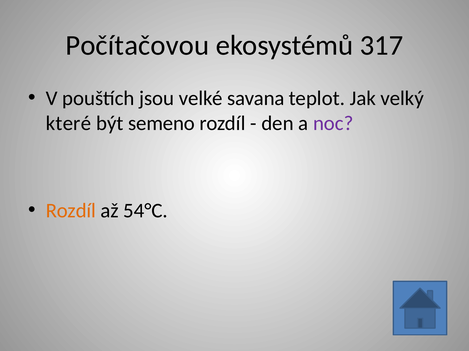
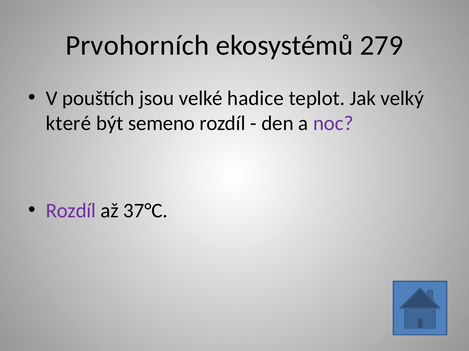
Počítačovou: Počítačovou -> Prvohorních (137, 45)
317: 317 -> 279 (381, 45)
savana: savana -> hadice (256, 98)
Rozdíl colour: orange -> purple (71, 211)
54°C: 54°C -> 37°C (146, 211)
